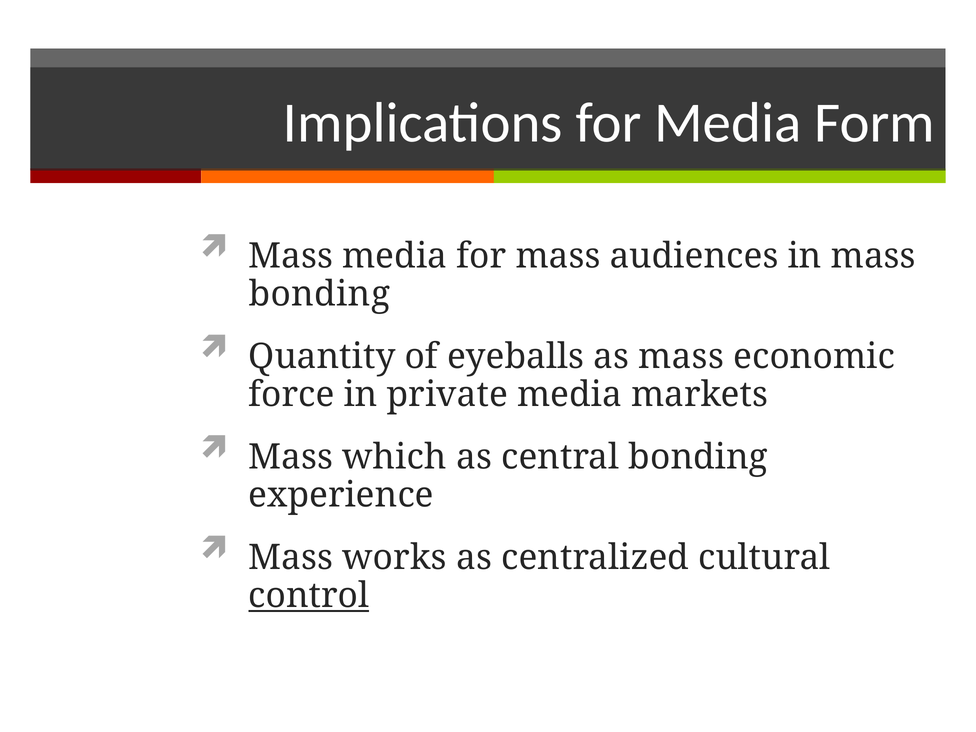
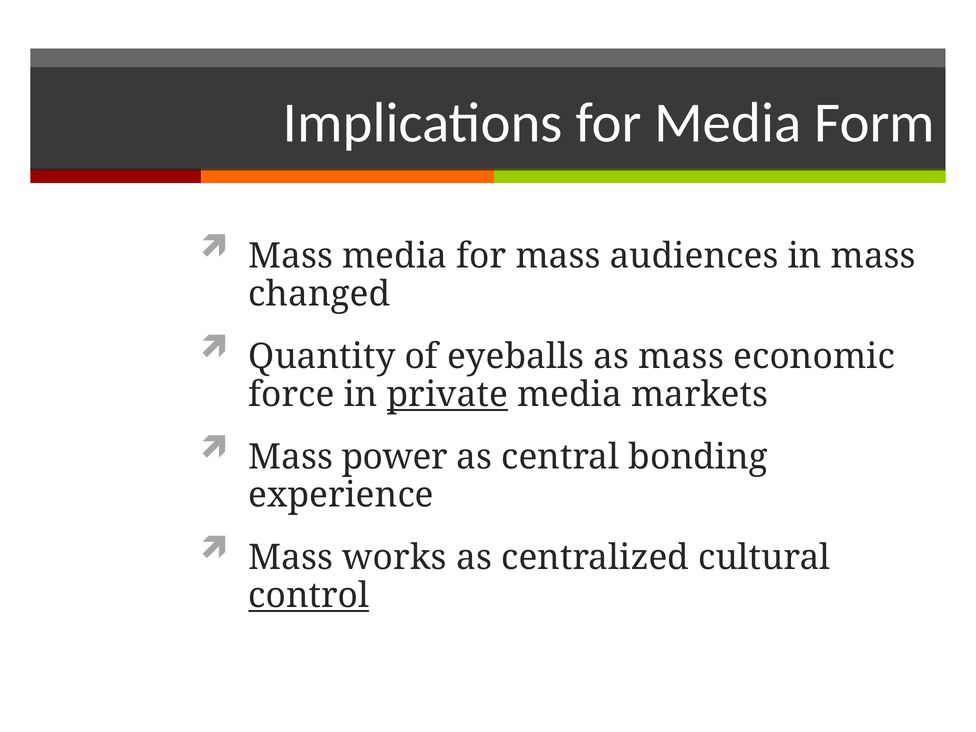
bonding: bonding -> changed (319, 294)
private underline: none -> present (447, 395)
which: which -> power (395, 457)
